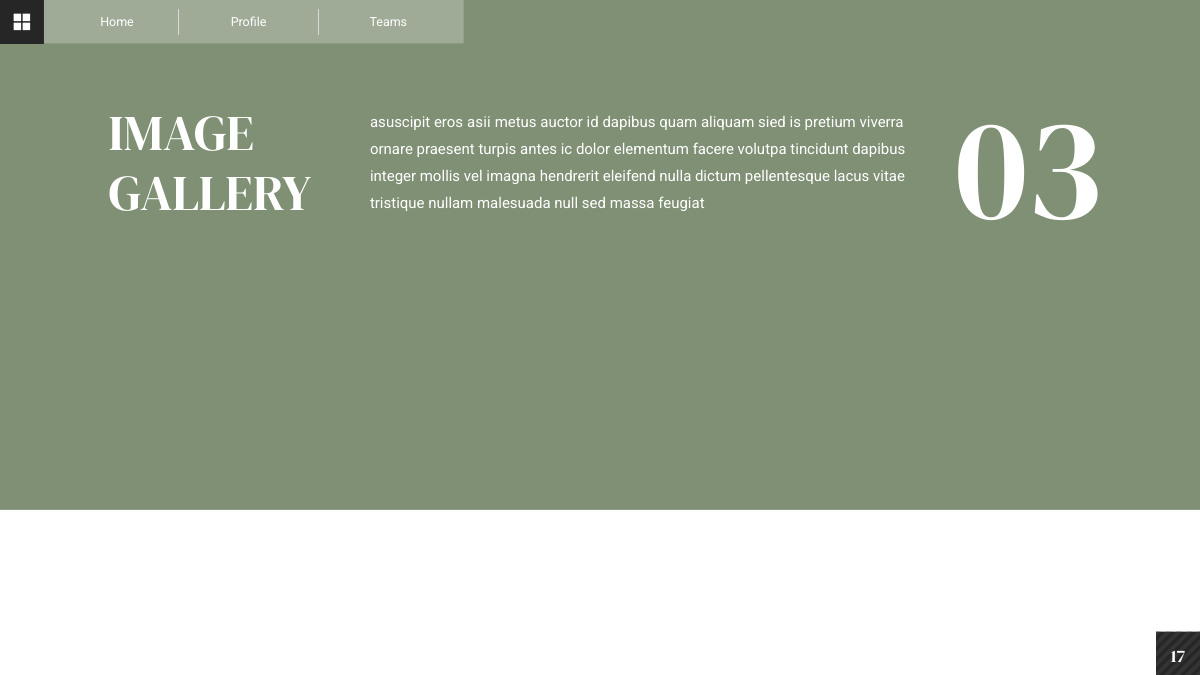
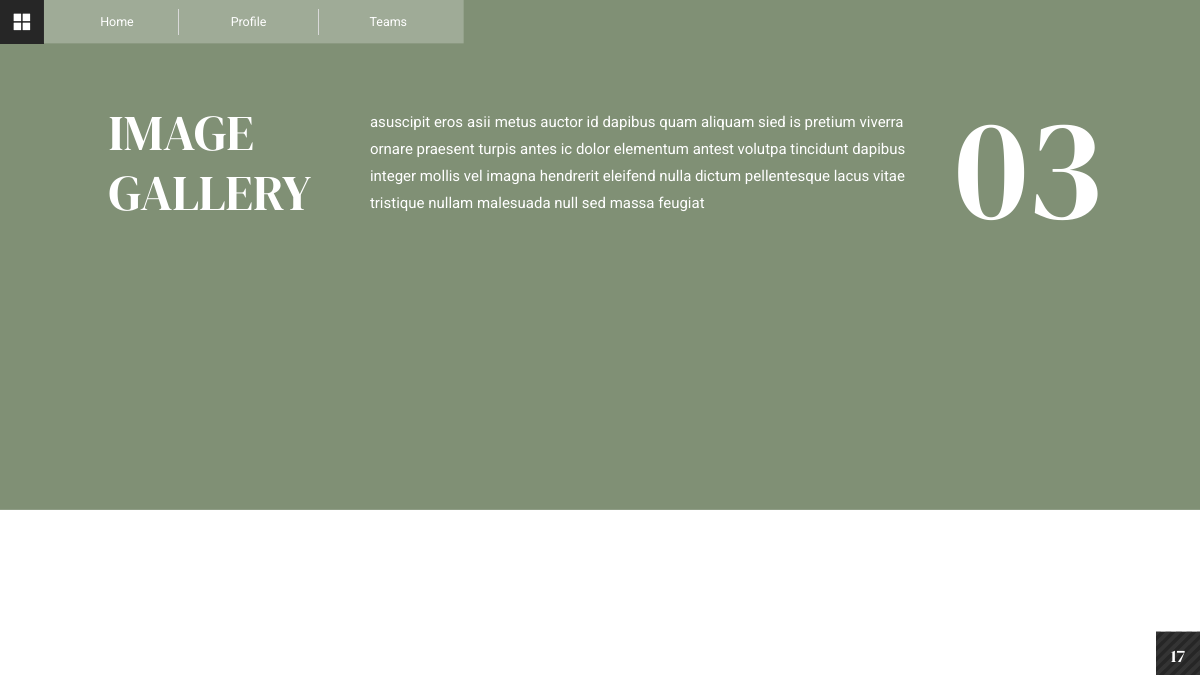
facere: facere -> antest (713, 150)
